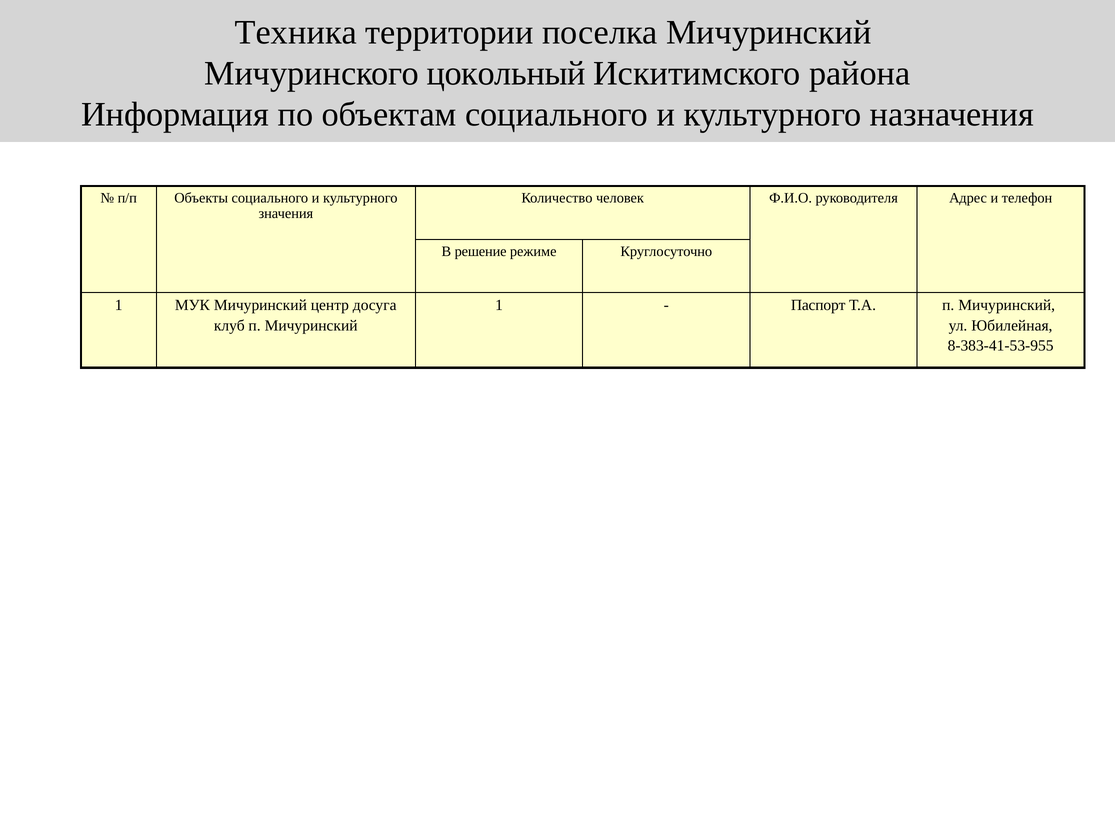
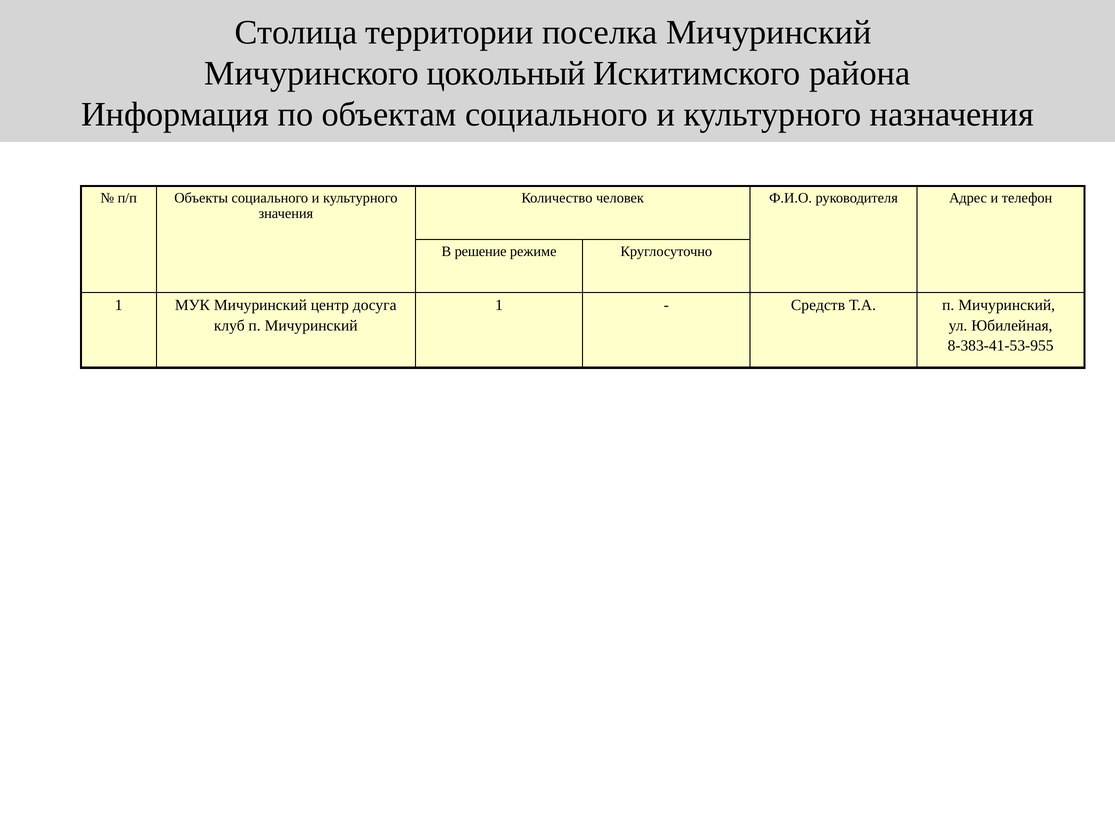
Техника: Техника -> Столица (296, 32)
Паспорт: Паспорт -> Средств (818, 305)
